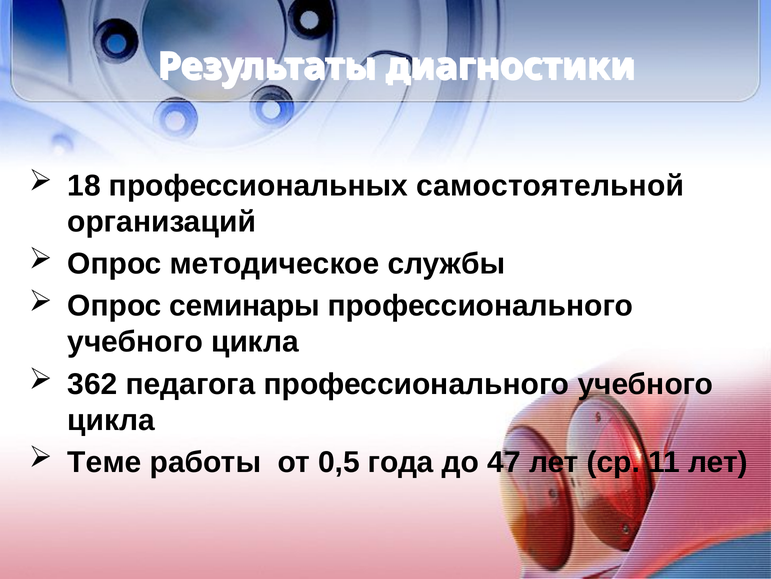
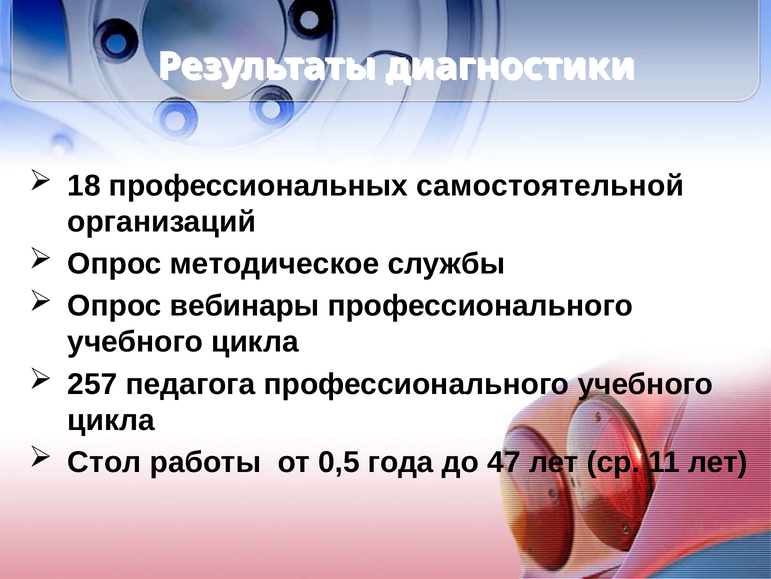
семинары: семинары -> вебинары (245, 306)
362: 362 -> 257 (92, 384)
Теме: Теме -> Стол (104, 462)
